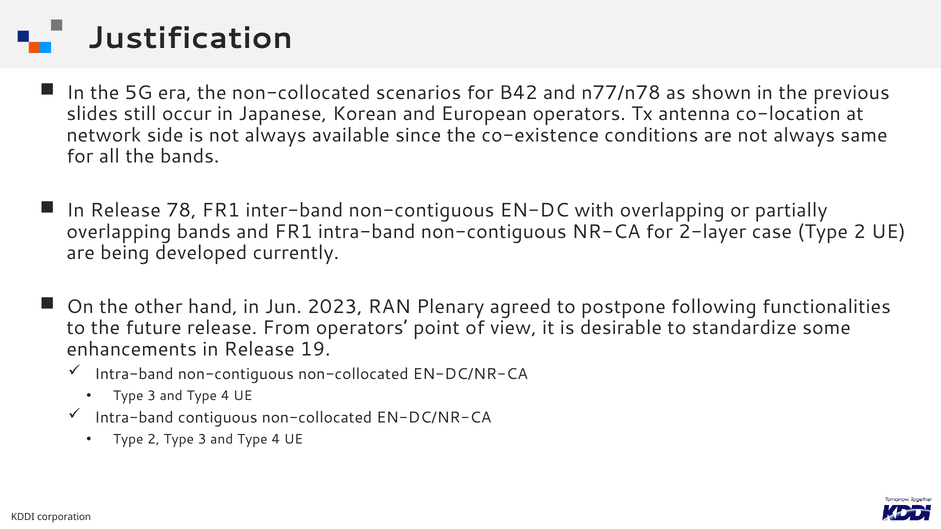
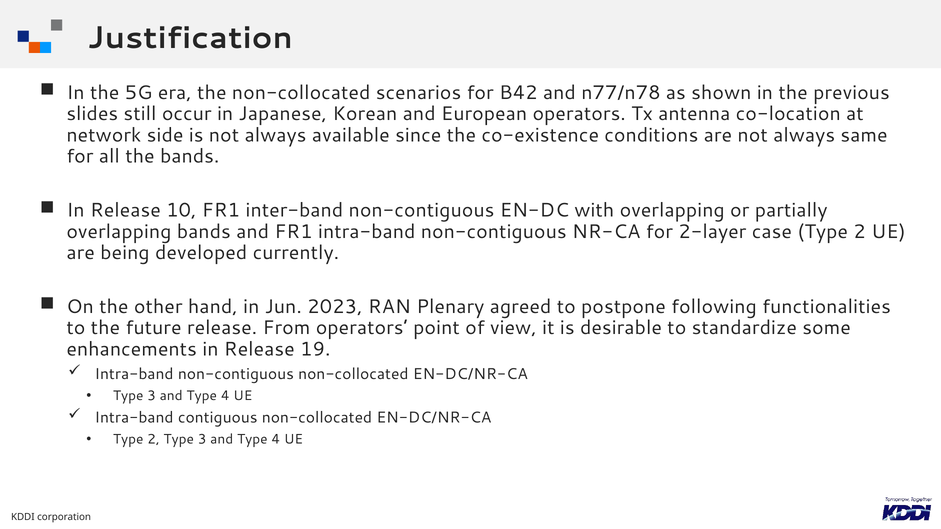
78: 78 -> 10 (181, 211)
